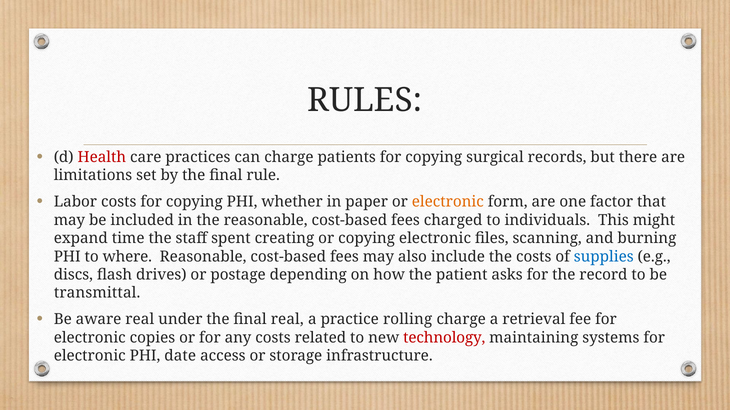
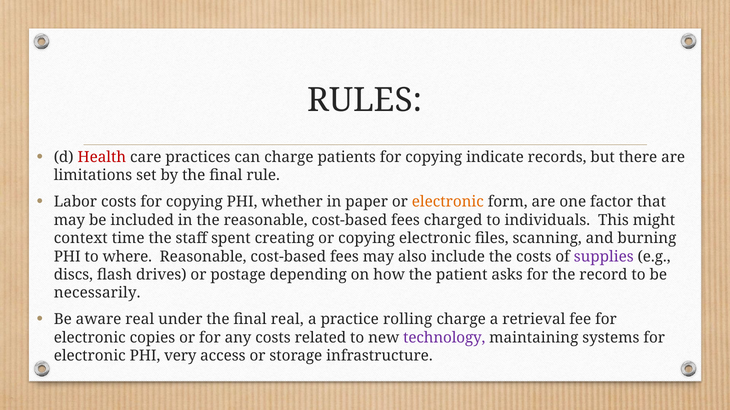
surgical: surgical -> indicate (495, 157)
expand: expand -> context (81, 239)
supplies colour: blue -> purple (604, 257)
transmittal: transmittal -> necessarily (97, 293)
technology colour: red -> purple (444, 338)
date: date -> very (180, 356)
